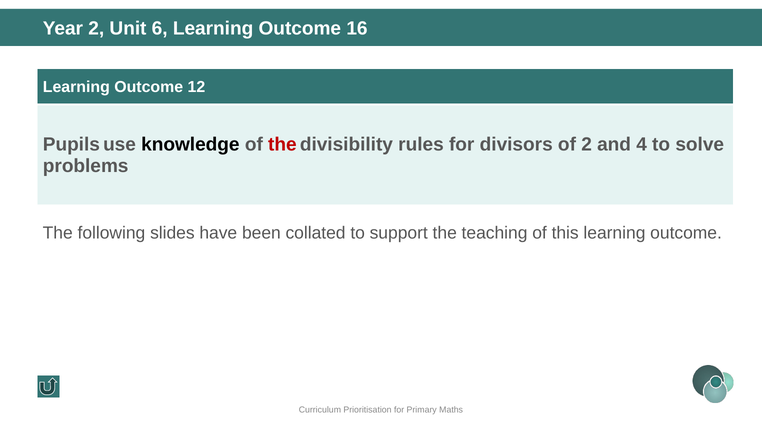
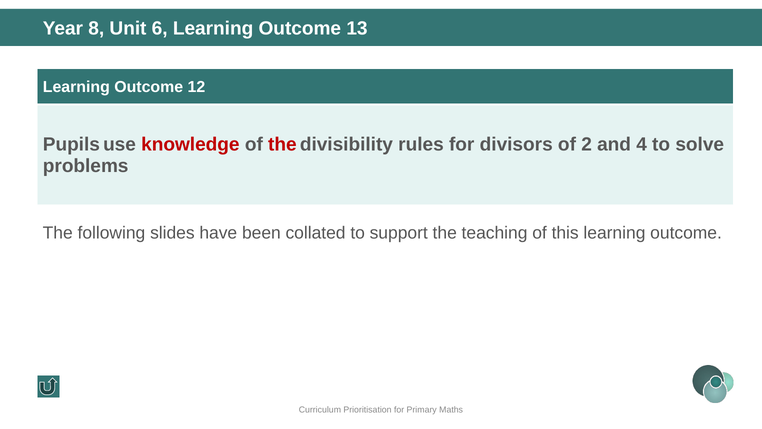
Year 2: 2 -> 8 (96, 28)
16: 16 -> 13 (357, 28)
knowledge colour: black -> red (190, 144)
